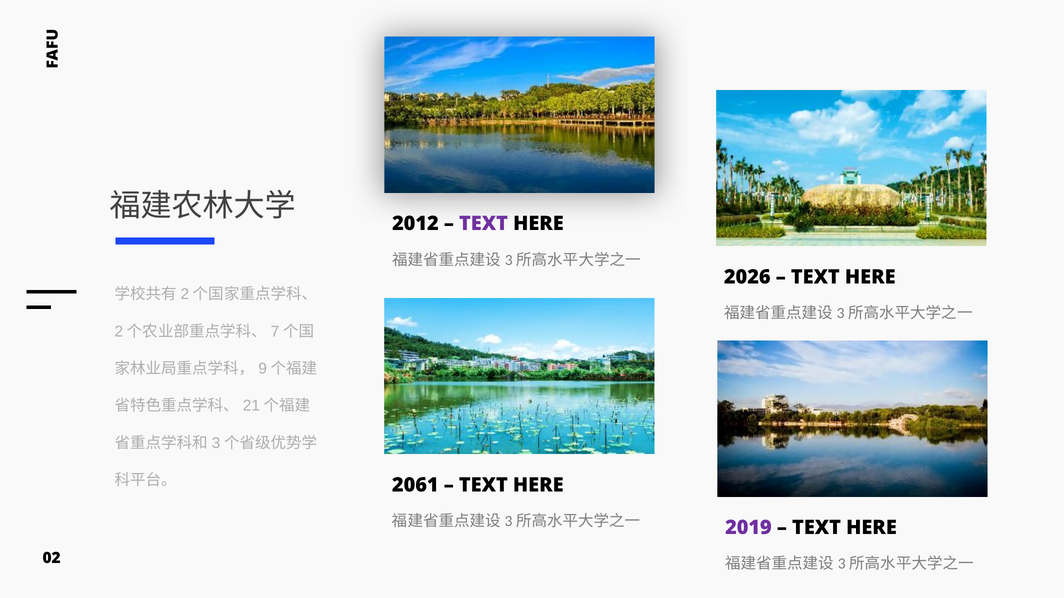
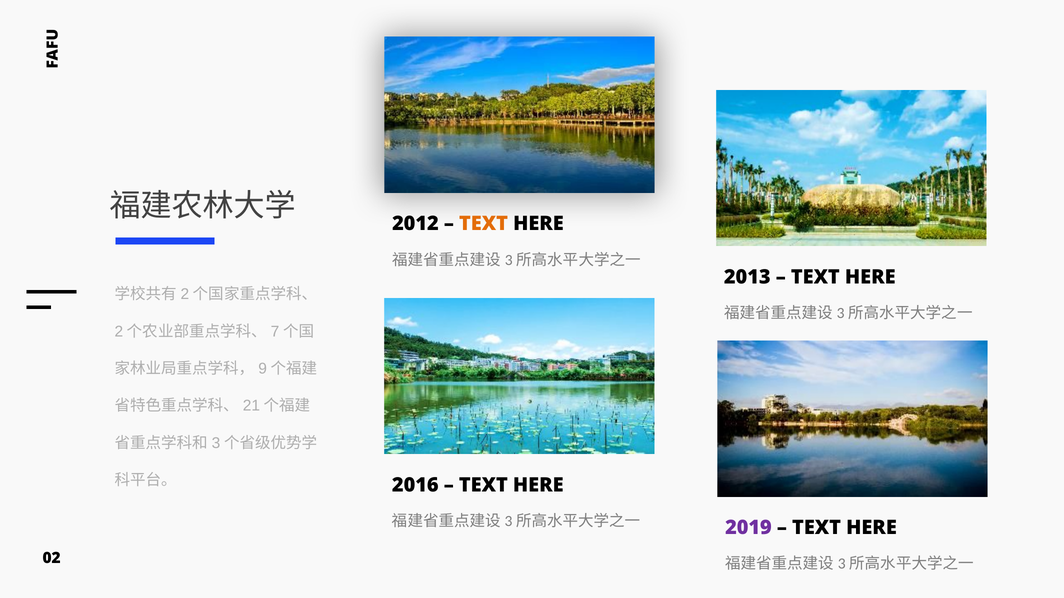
TEXT colour: purple -> orange (484, 224)
2026: 2026 -> 2013 (747, 277)
2061: 2061 -> 2016 (415, 485)
